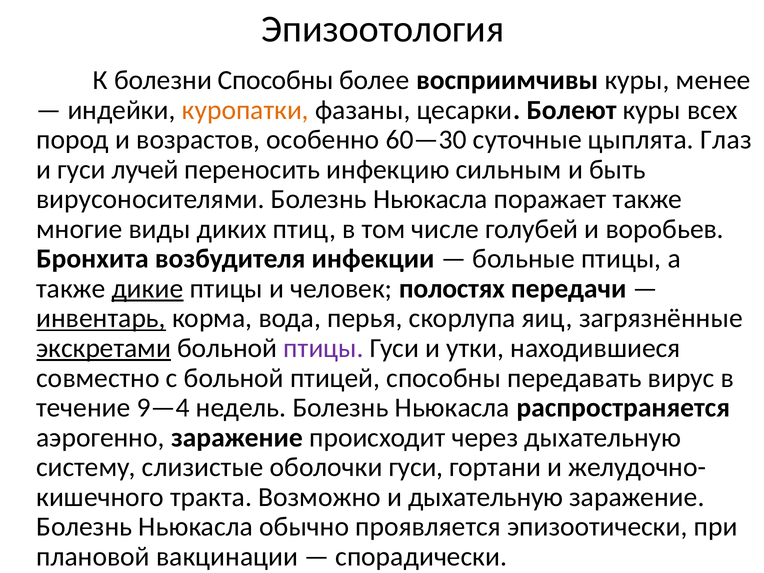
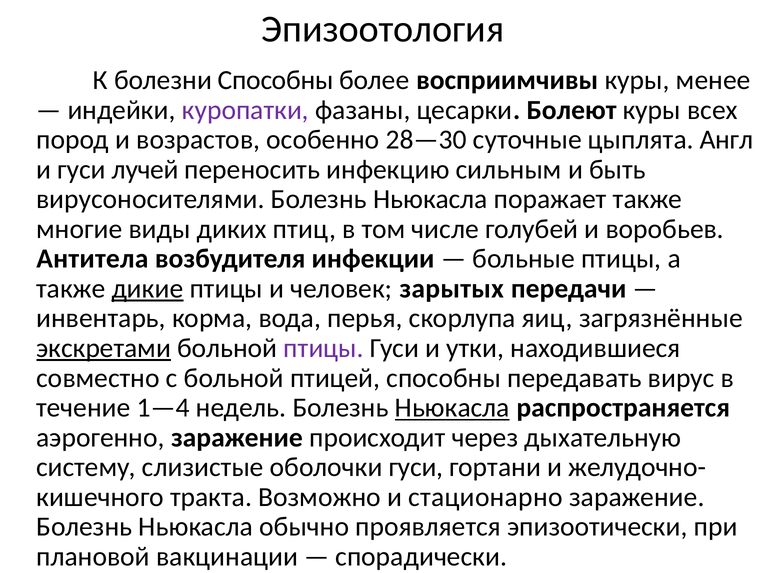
куропатки colour: orange -> purple (245, 110)
60—30: 60—30 -> 28—30 (426, 140)
Глаз: Глаз -> Англ (726, 140)
Бронхита: Бронхита -> Антитела (92, 259)
полостях: полостях -> зарытых (452, 289)
инвентарь underline: present -> none (101, 318)
9—4: 9—4 -> 1—4 (163, 408)
Ньюкасла underline: none -> present (452, 408)
и дыхательную: дыхательную -> стационарно (485, 497)
